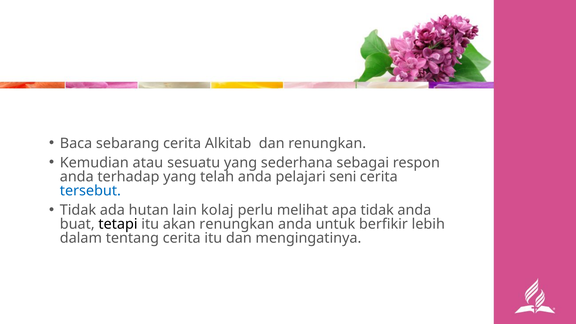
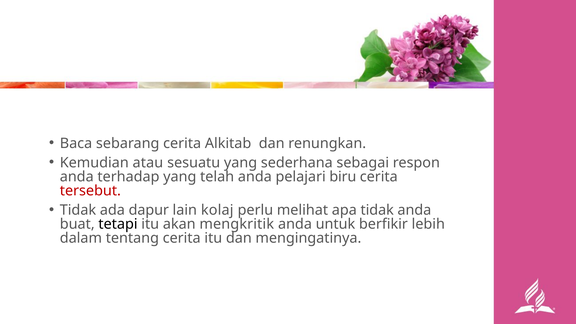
seni: seni -> biru (343, 177)
tersebut colour: blue -> red (90, 191)
hutan: hutan -> dapur (149, 210)
akan renungkan: renungkan -> mengkritik (237, 224)
